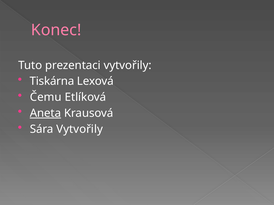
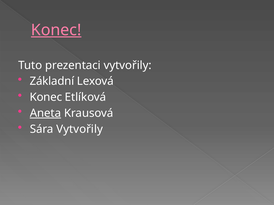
Konec underline: none -> present (56, 30)
Tiskárna: Tiskárna -> Základní (52, 81)
Čemu: Čemu -> Konec (46, 97)
